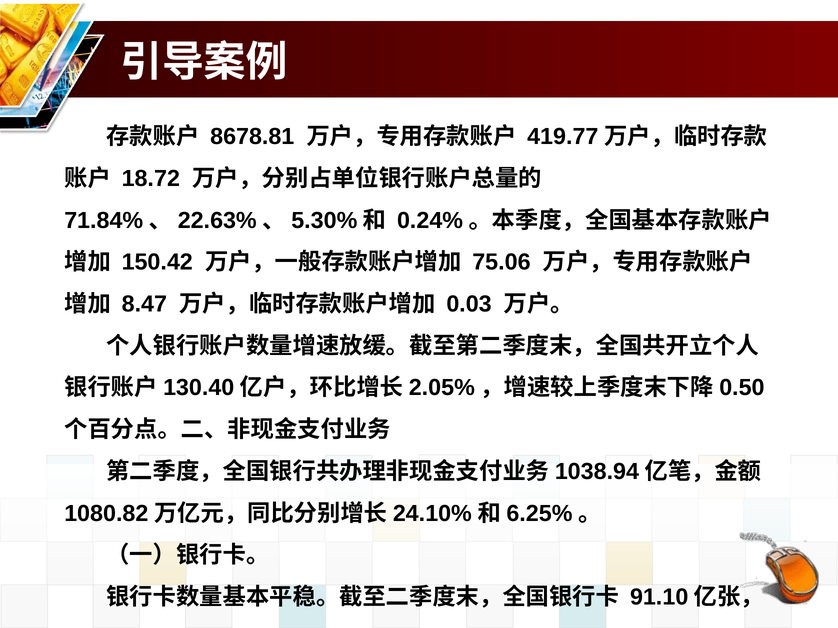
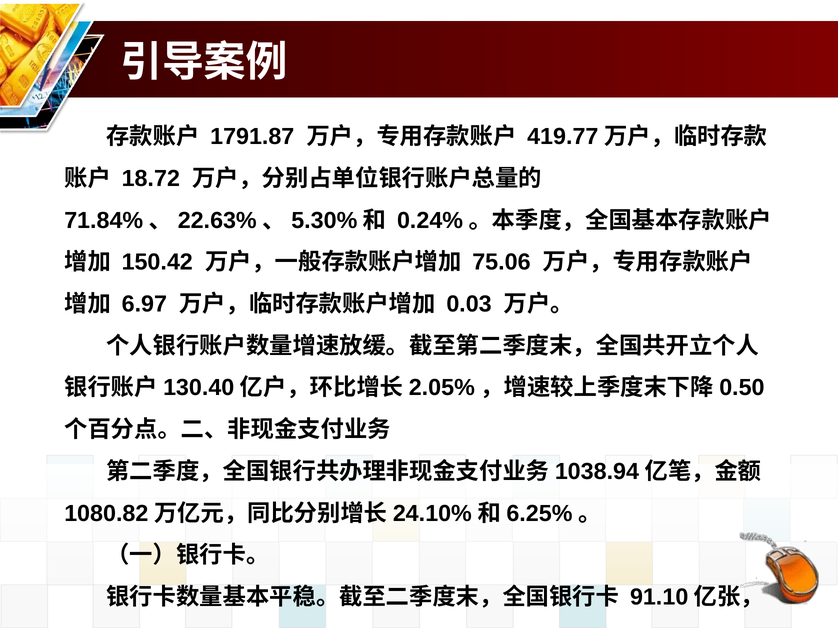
8678.81: 8678.81 -> 1791.87 (252, 137)
8.47: 8.47 -> 6.97 (144, 304)
